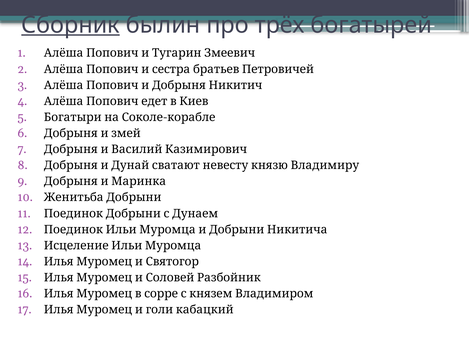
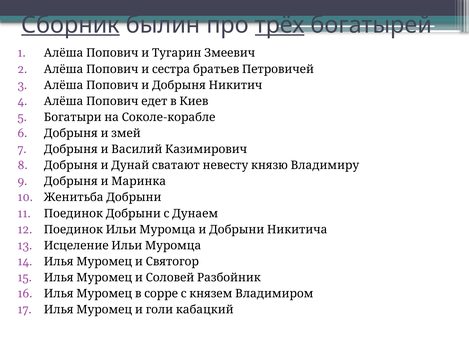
трёх underline: none -> present (280, 25)
